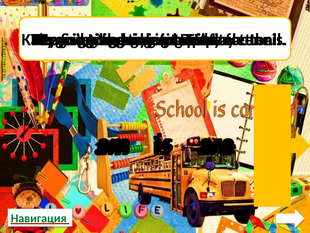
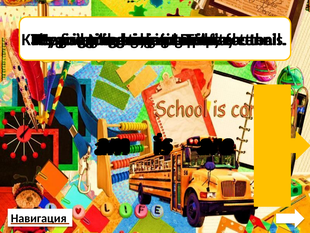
Навигация colour: green -> black (39, 218)
